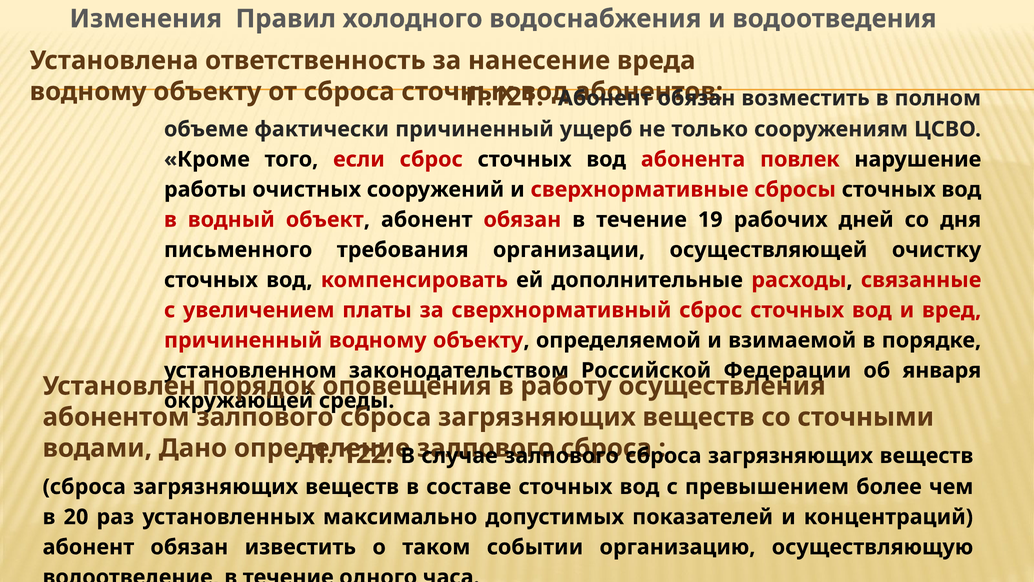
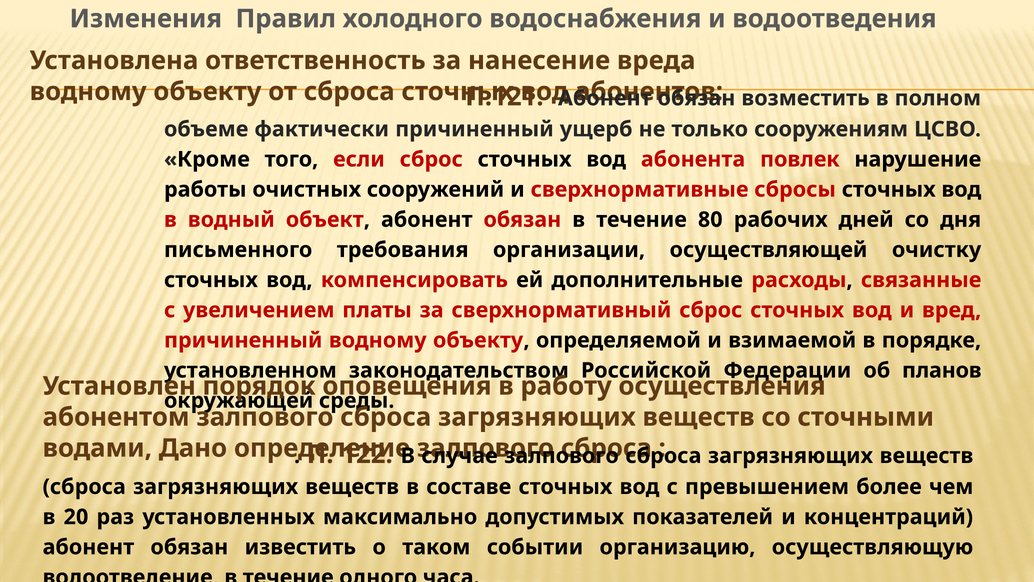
19: 19 -> 80 (710, 220)
января: января -> планов (942, 370)
